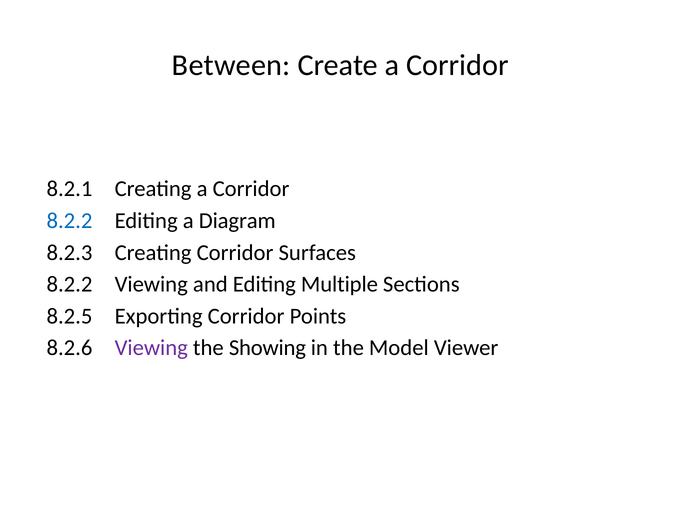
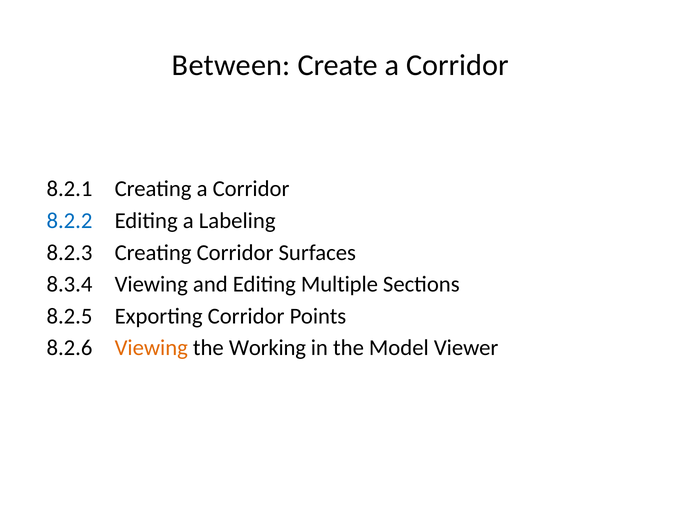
Diagram: Diagram -> Labeling (237, 221)
8.2.2: 8.2.2 -> 8.3.4 (69, 284)
Viewing colour: purple -> orange (151, 348)
Showing: Showing -> Working (267, 348)
